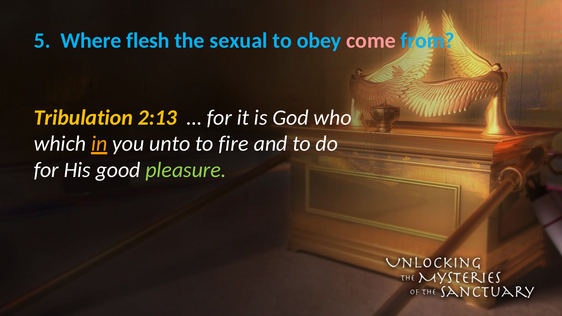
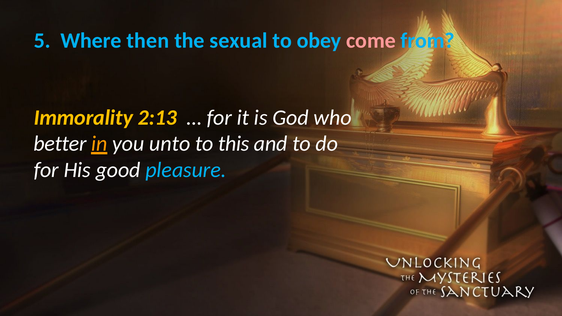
flesh: flesh -> then (148, 40)
Tribulation: Tribulation -> Immorality (83, 118)
which: which -> better (60, 144)
fire: fire -> this (234, 144)
pleasure colour: light green -> light blue (186, 170)
